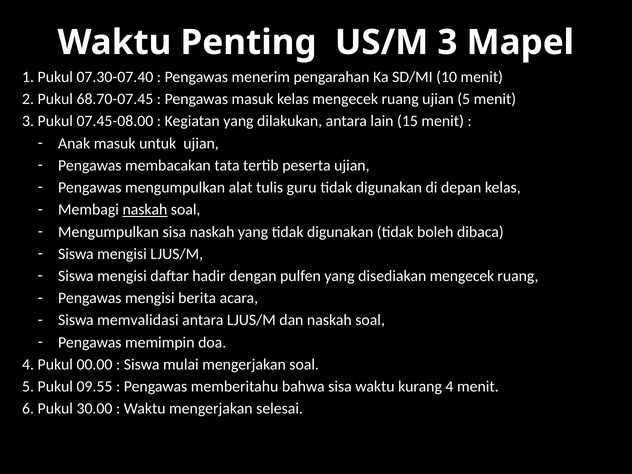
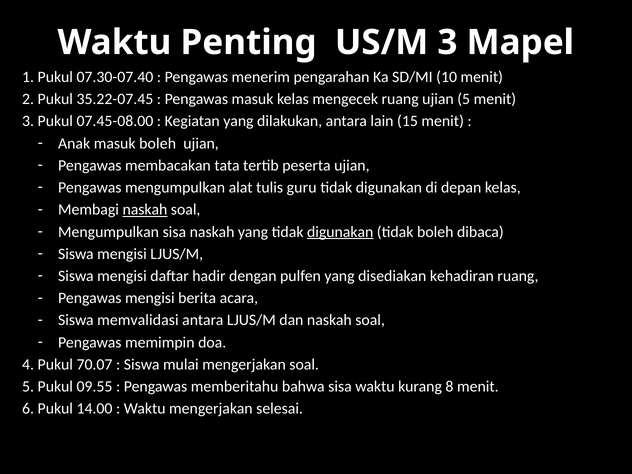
68.70-07.45: 68.70-07.45 -> 35.22-07.45 (115, 99)
masuk untuk: untuk -> boleh (158, 143)
digunakan underline: none -> present (340, 232)
disediakan mengecek: mengecek -> kehadiran (462, 276)
00.00: 00.00 -> 70.07 (94, 365)
kurang 4: 4 -> 8 (449, 387)
30.00: 30.00 -> 14.00 (94, 409)
